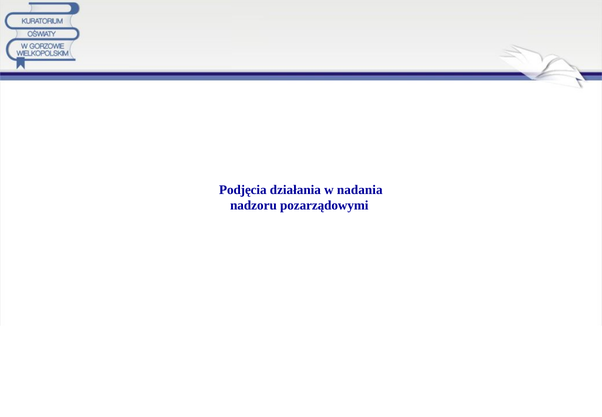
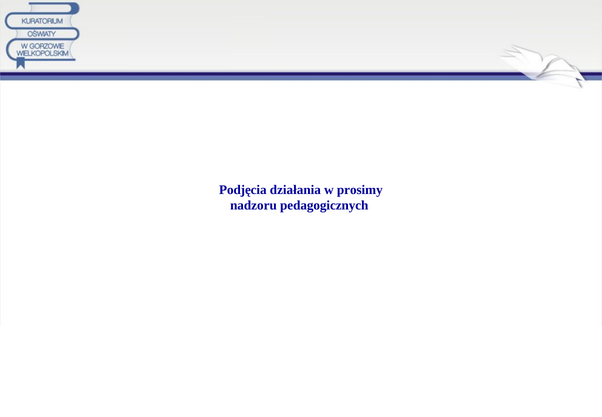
nadania: nadania -> prosimy (360, 190)
pozarządowymi: pozarządowymi -> pedagogicznych (324, 205)
